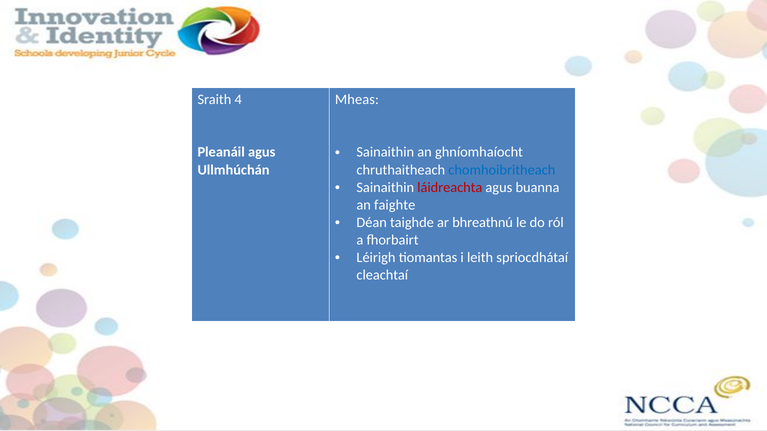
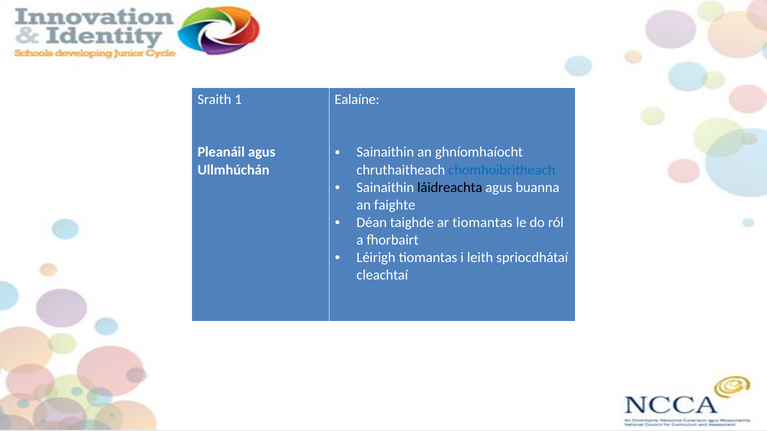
4: 4 -> 1 (238, 100)
Mheas: Mheas -> Ealaíne (357, 100)
láidreachta colour: red -> black (450, 187)
ar bhreathnú: bhreathnú -> tiomantas (482, 223)
